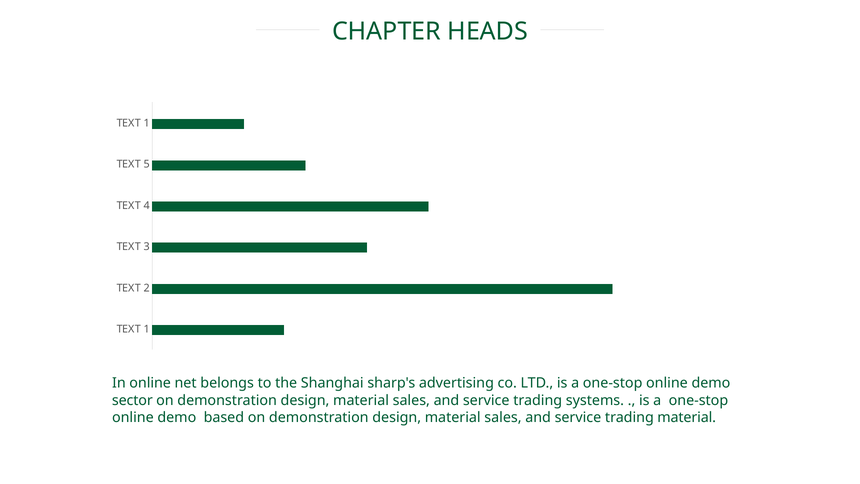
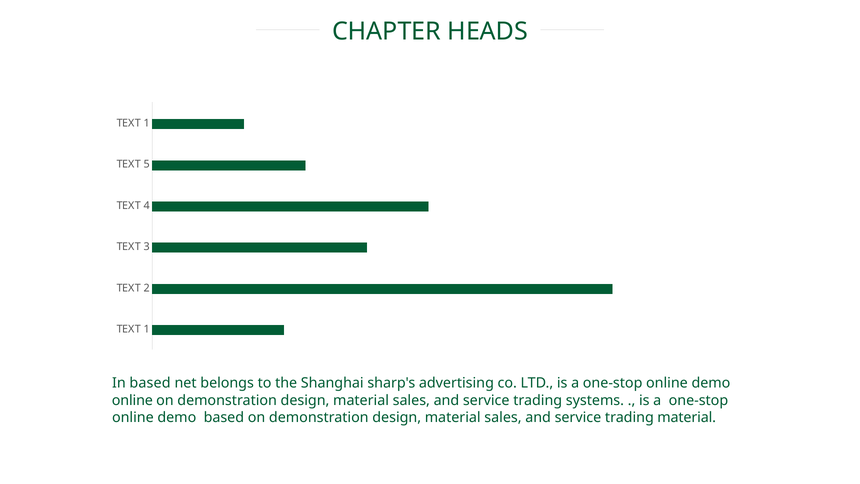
In online: online -> based (150, 383)
sector: sector -> online (132, 400)
